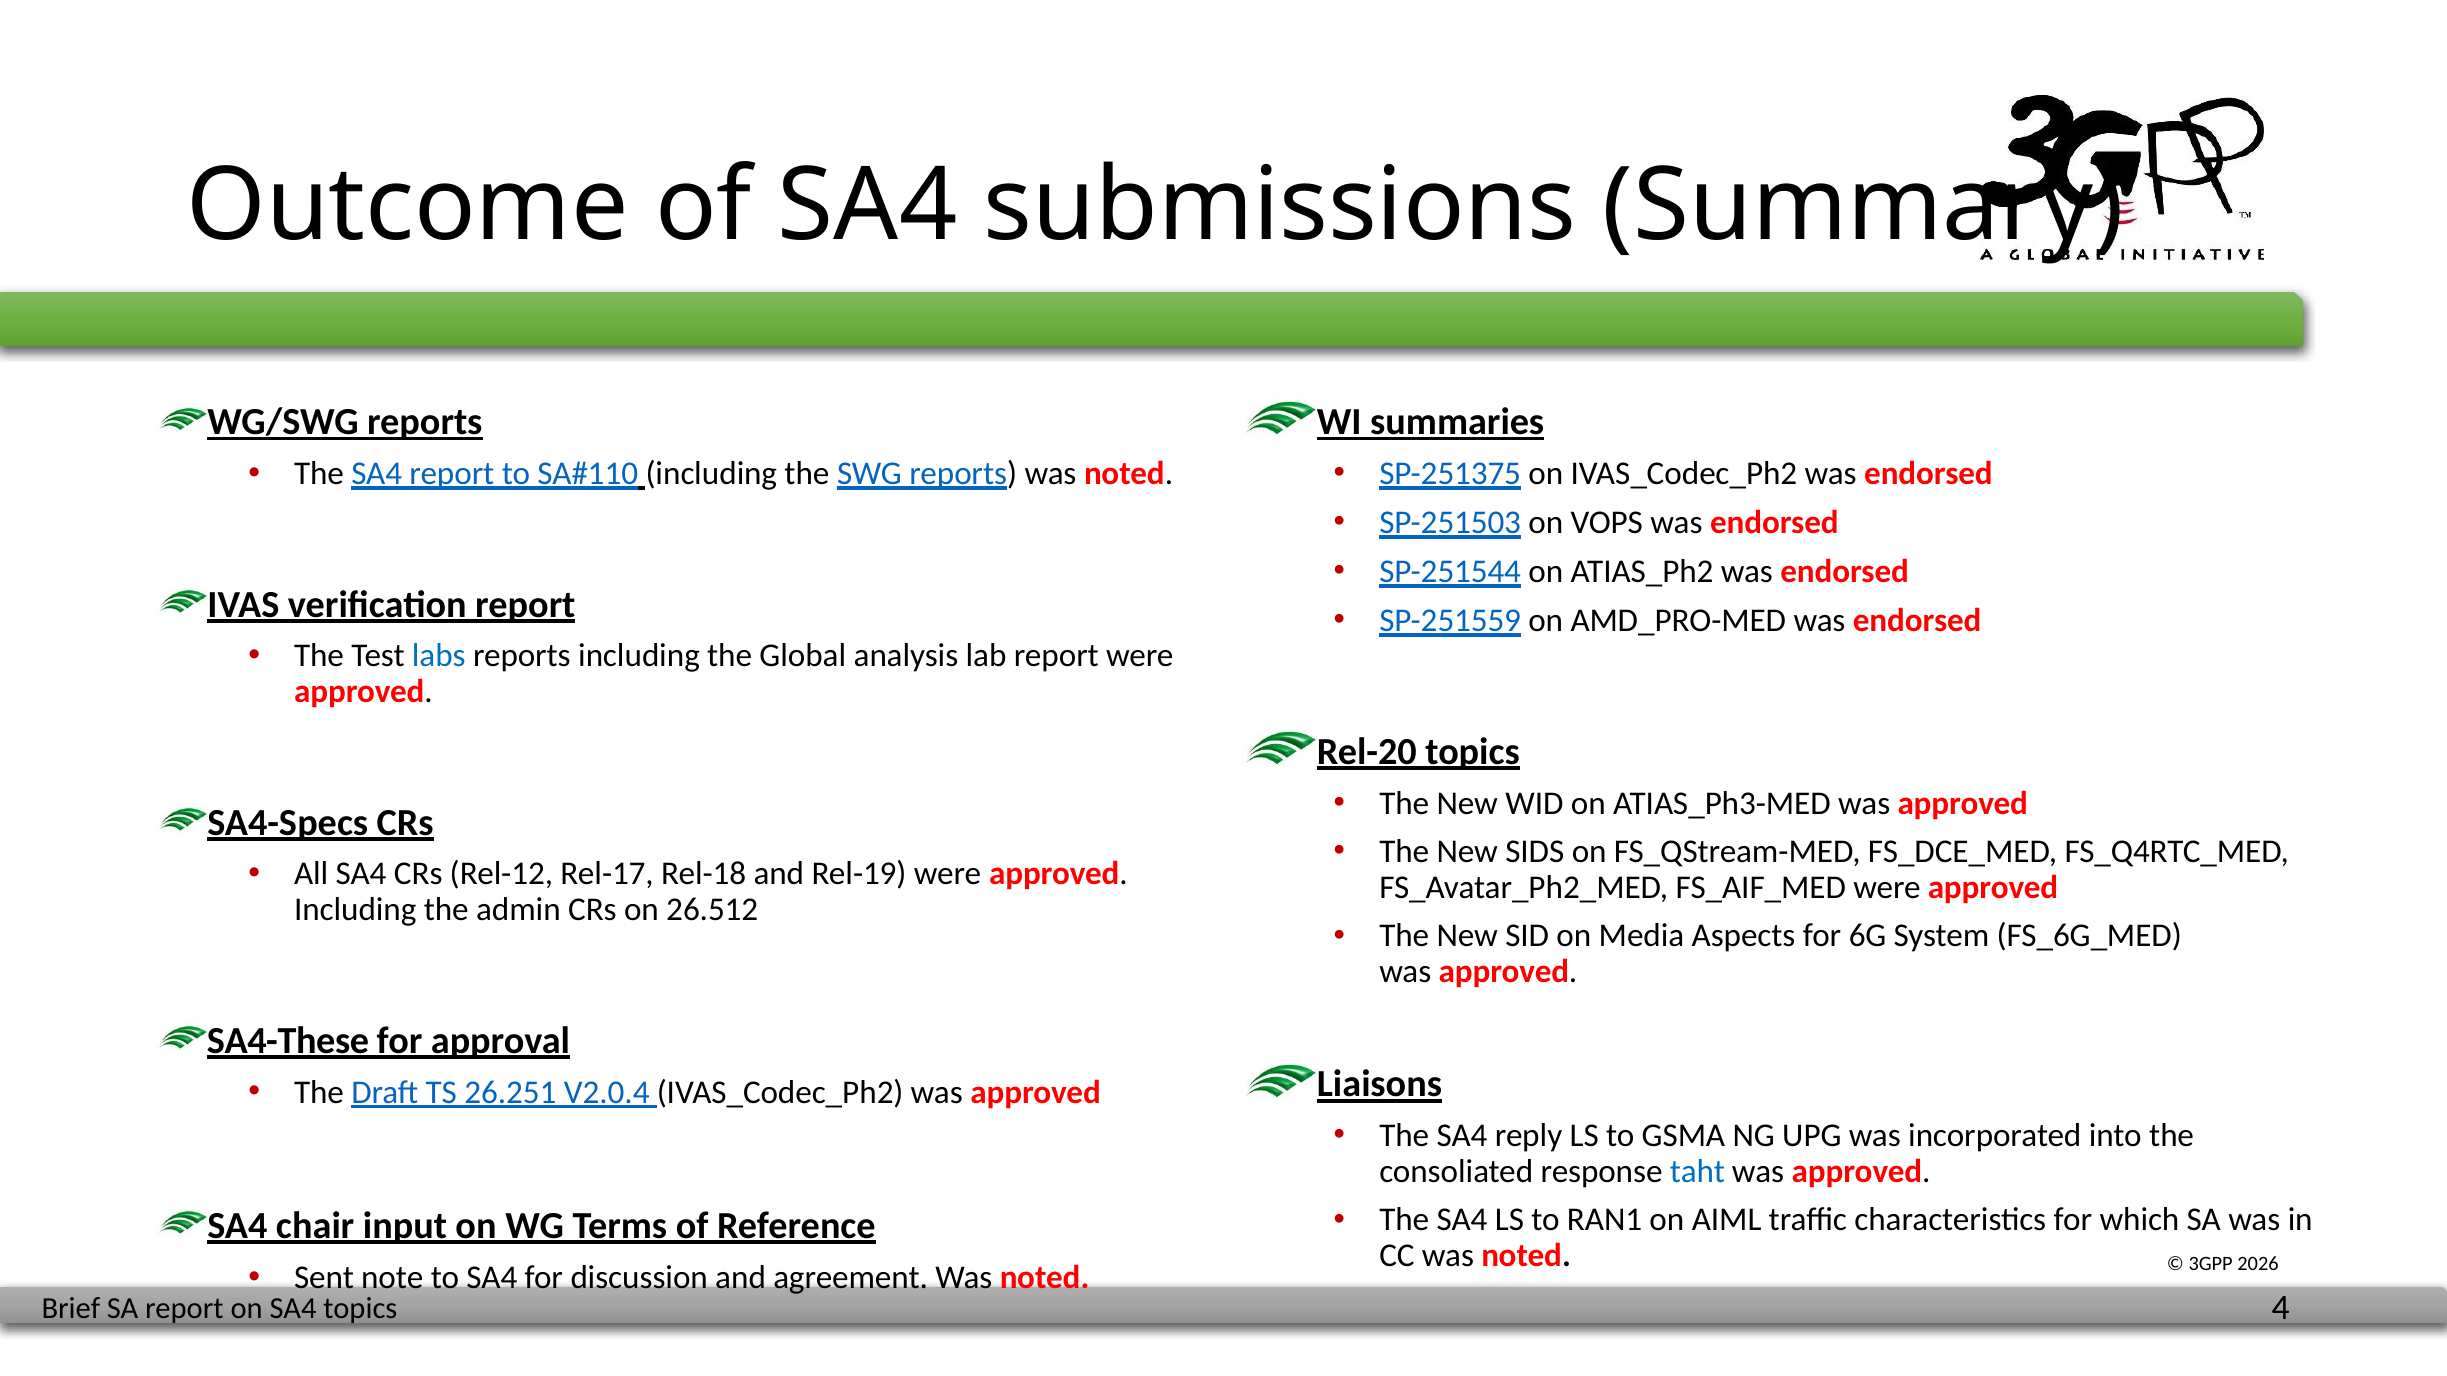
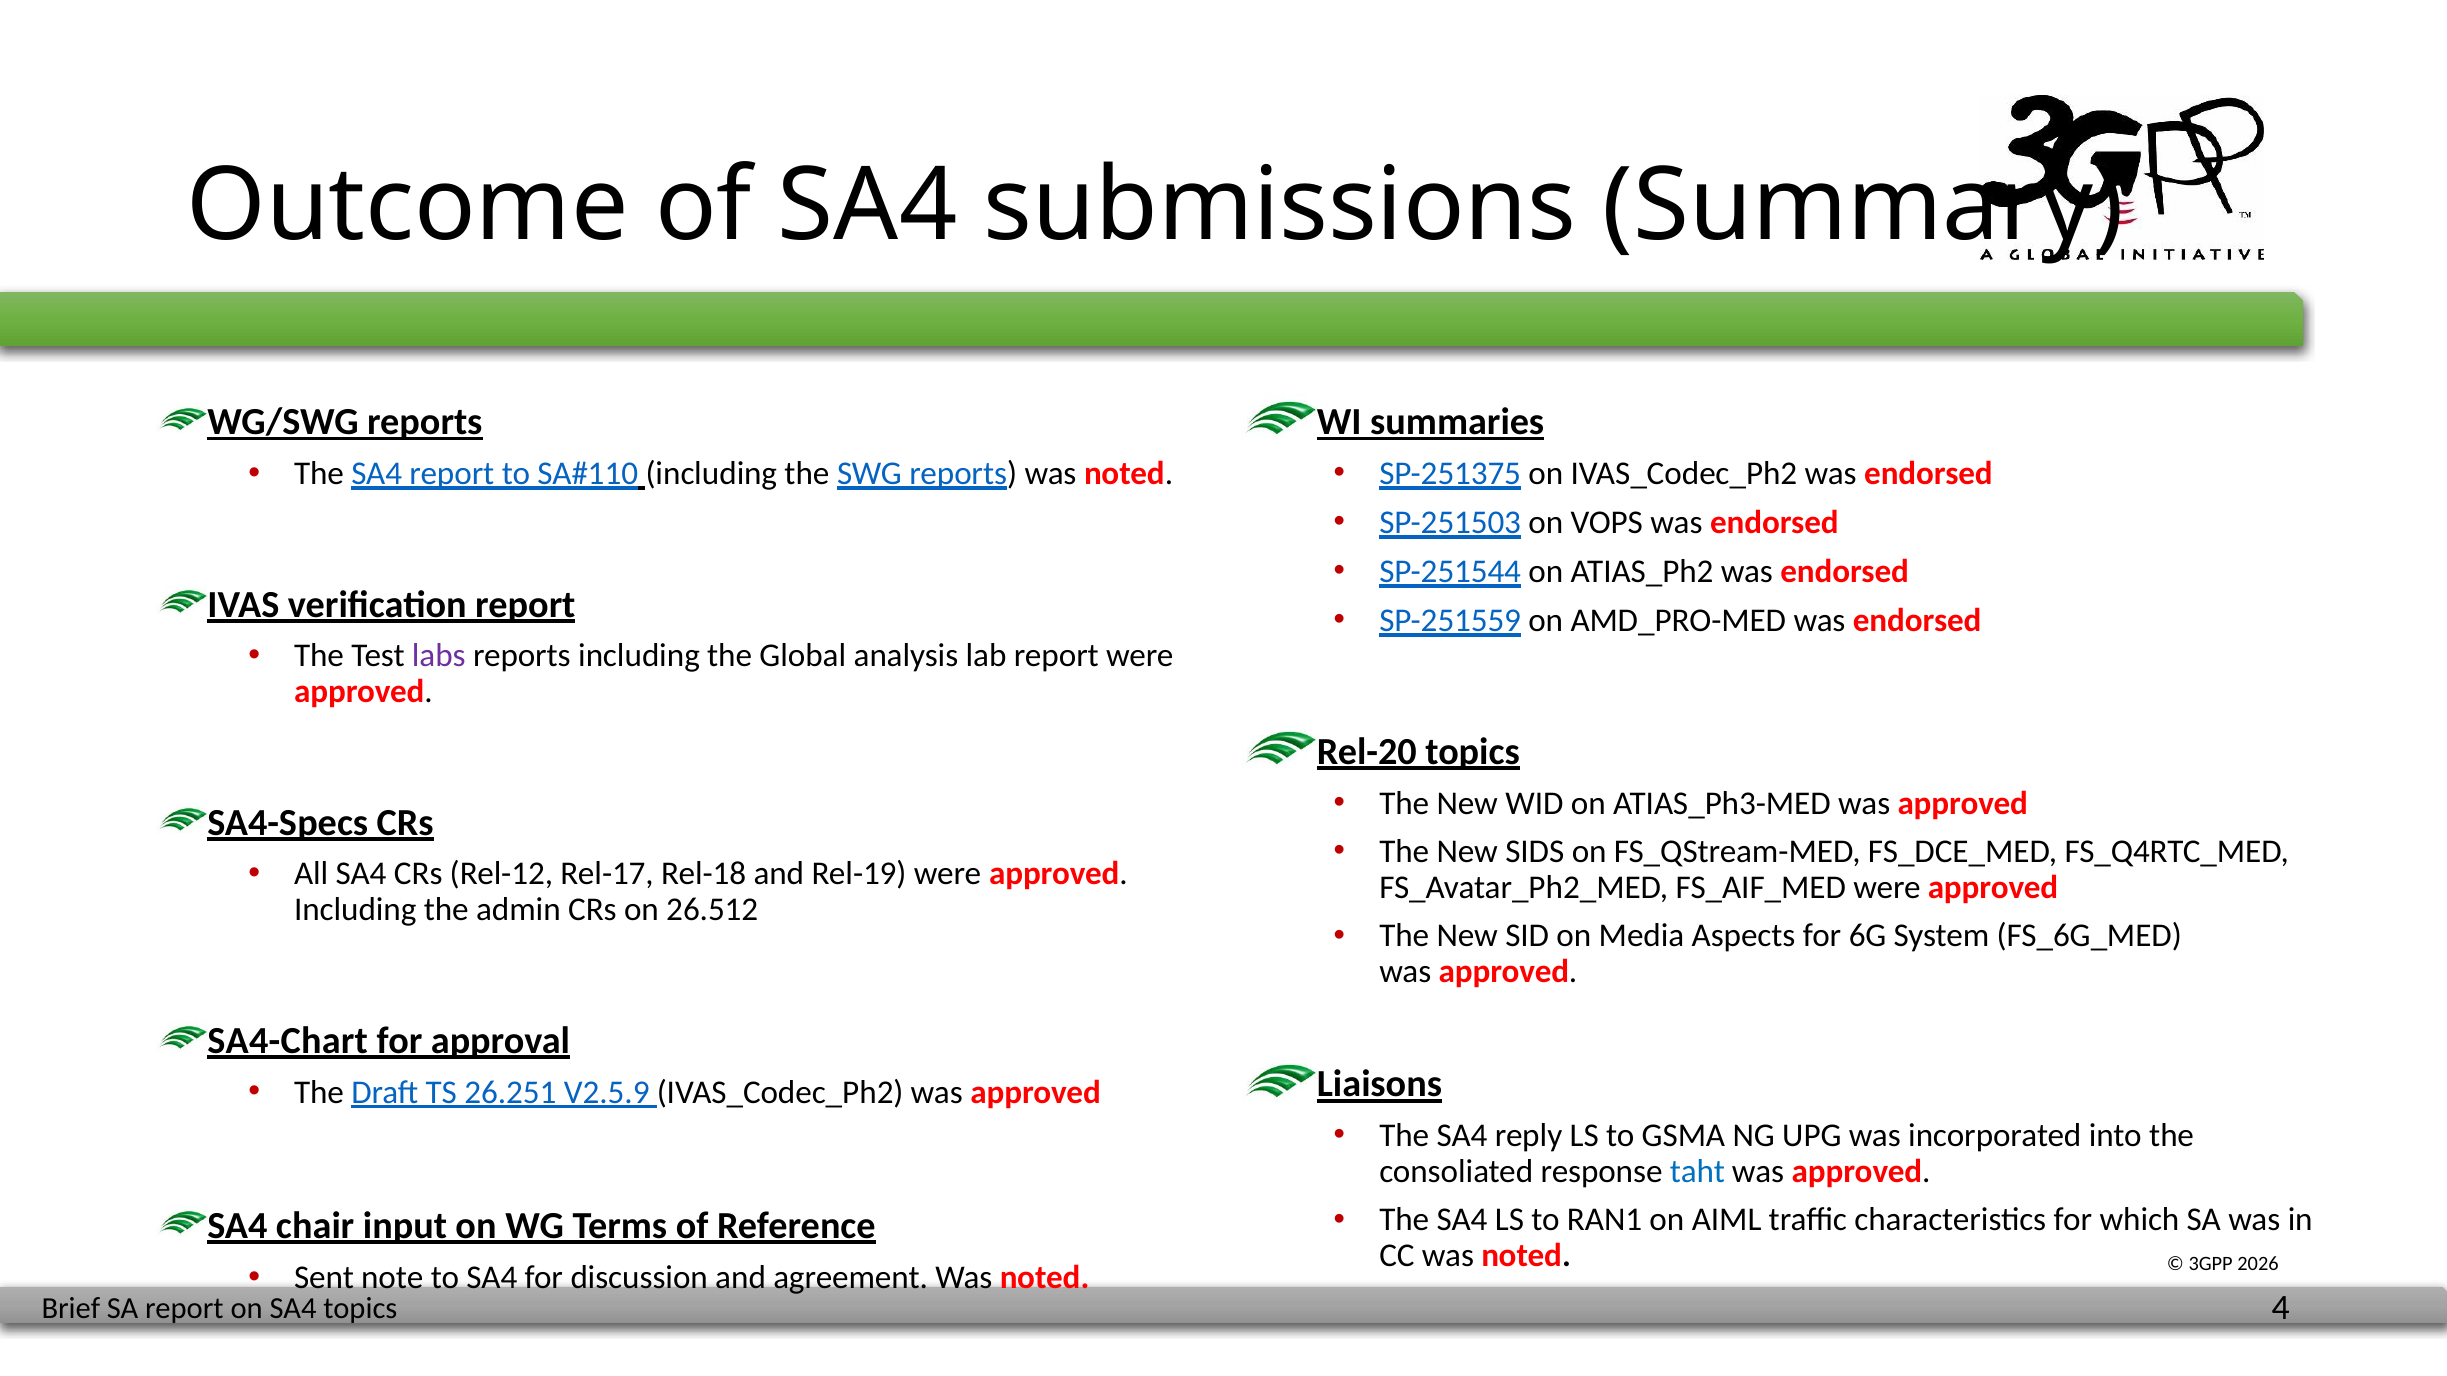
labs colour: blue -> purple (439, 656)
SA4-These: SA4-These -> SA4-Chart (288, 1041)
V2.0.4: V2.0.4 -> V2.5.9 (607, 1093)
